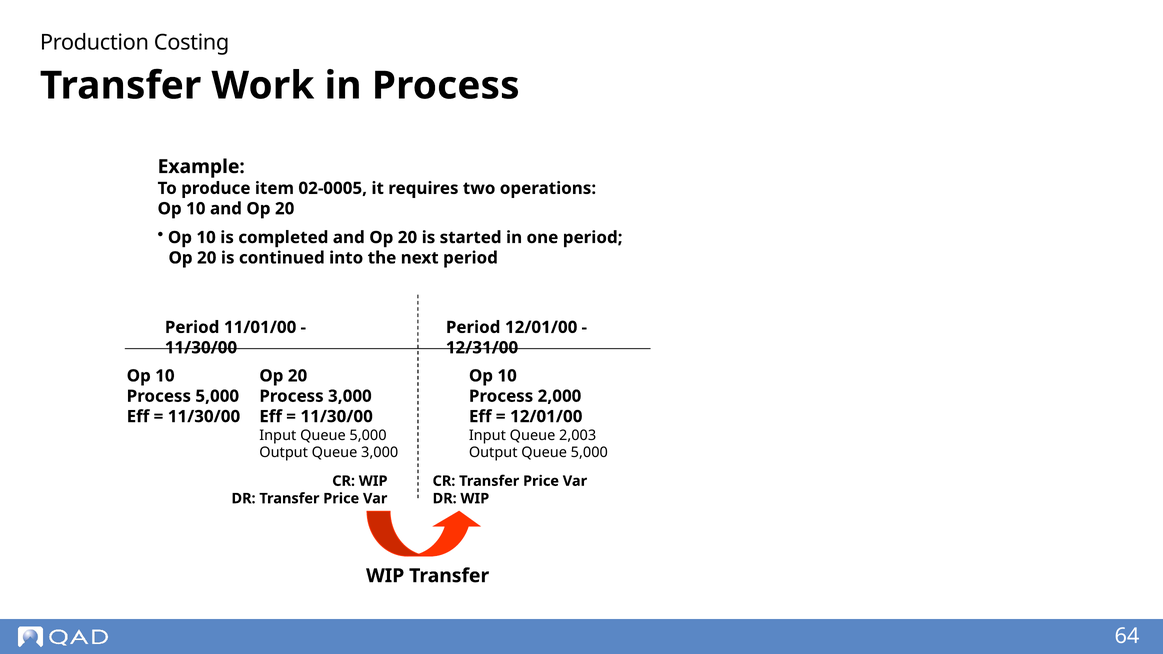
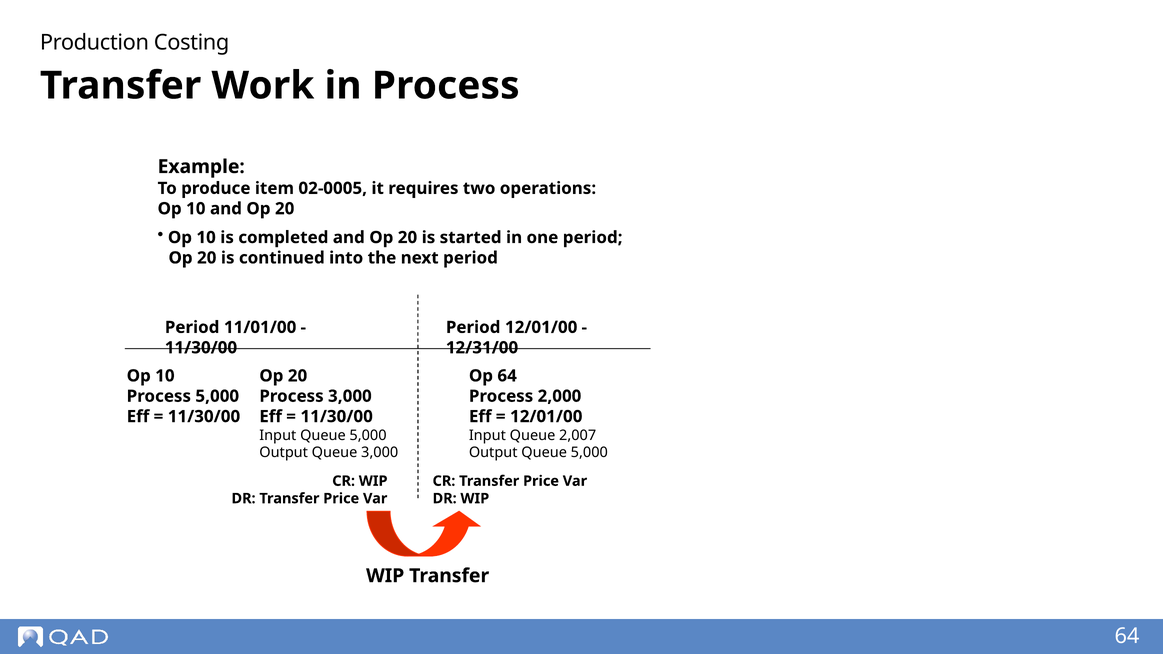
10: 10 -> 64 (507, 376)
2,003: 2,003 -> 2,007 (578, 435)
